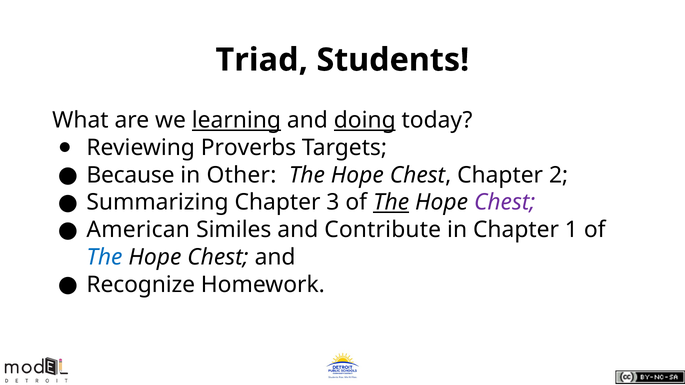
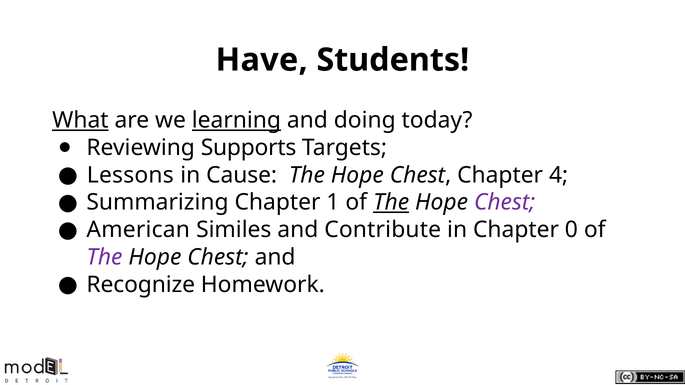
Triad: Triad -> Have (262, 60)
What underline: none -> present (80, 120)
doing underline: present -> none (365, 120)
Proverbs: Proverbs -> Supports (249, 148)
Because: Because -> Lessons (130, 175)
Other: Other -> Cause (242, 175)
2: 2 -> 4 (559, 175)
3: 3 -> 1 (333, 203)
1: 1 -> 0 (571, 230)
The colour: blue -> purple (104, 257)
